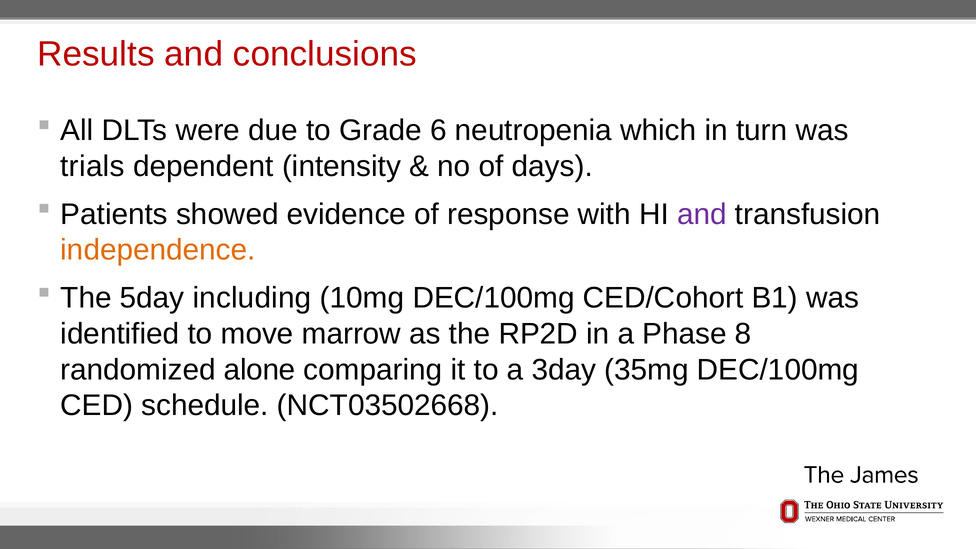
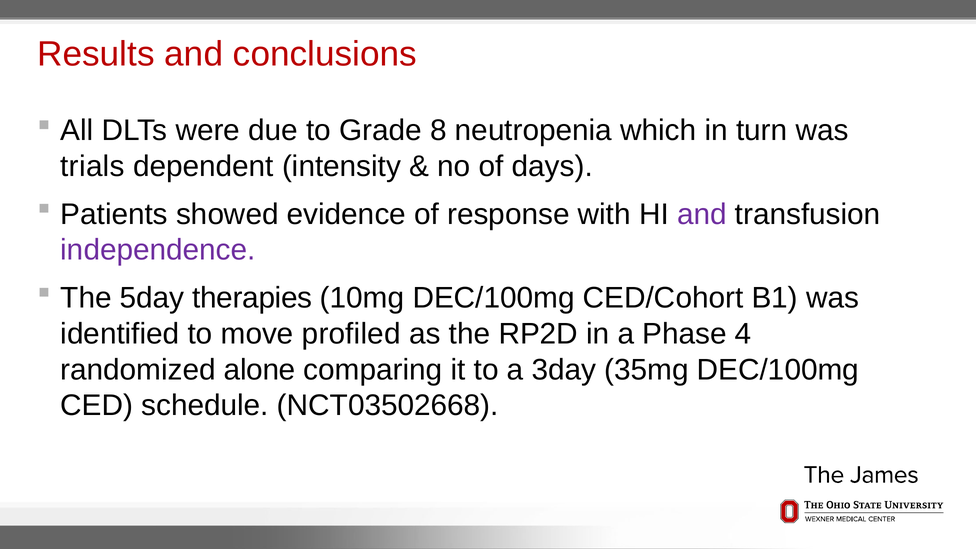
6: 6 -> 8 (438, 131)
independence colour: orange -> purple (158, 250)
including: including -> therapies (252, 298)
marrow: marrow -> profiled (351, 334)
8: 8 -> 4 (743, 334)
